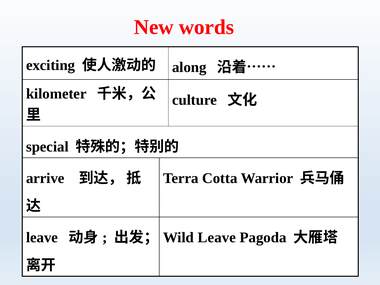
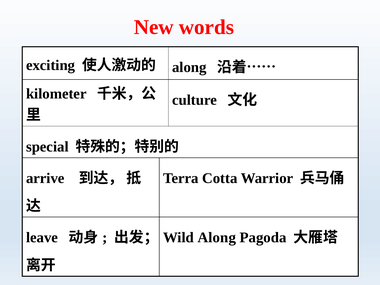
Wild Leave: Leave -> Along (217, 238)
